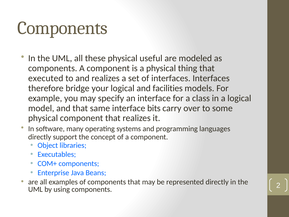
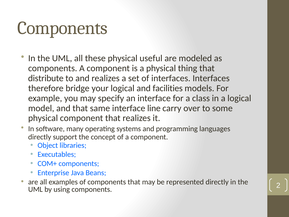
executed: executed -> distribute (46, 78)
bits: bits -> line (154, 108)
